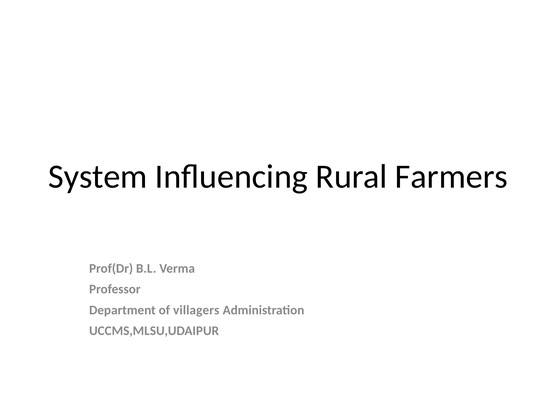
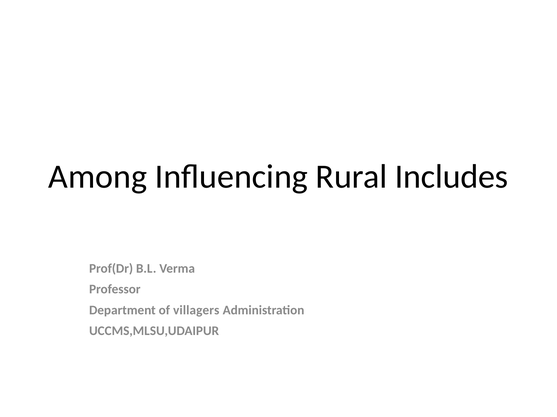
System: System -> Among (98, 177)
Farmers: Farmers -> Includes (452, 177)
